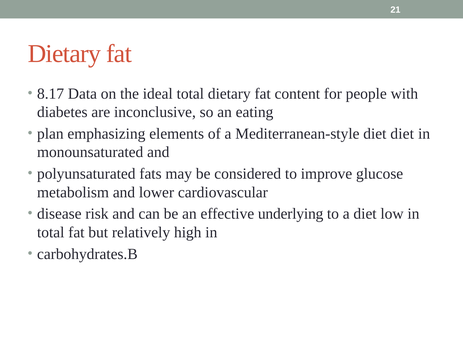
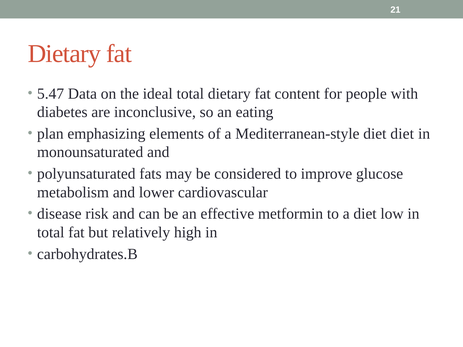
8.17: 8.17 -> 5.47 (51, 94)
underlying: underlying -> metformin (291, 214)
